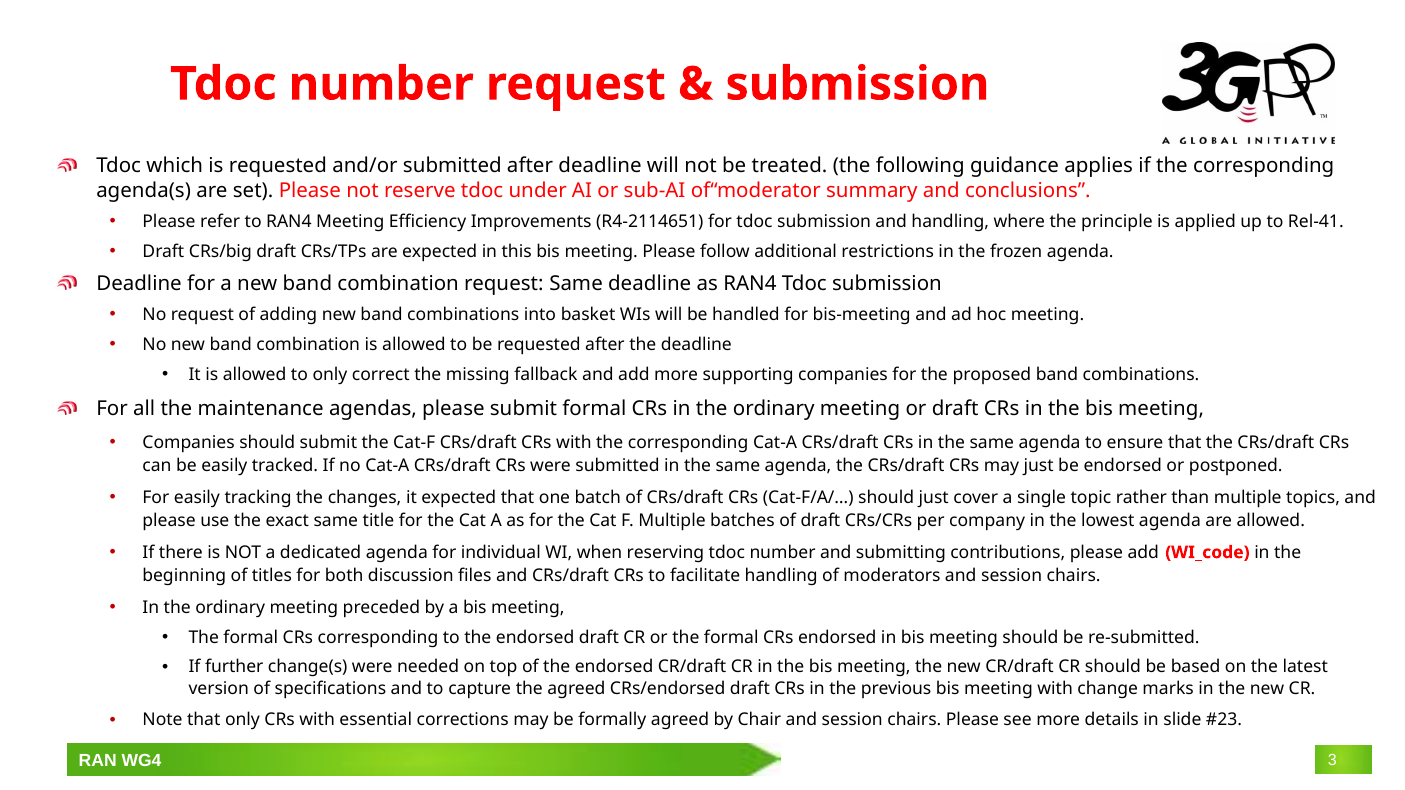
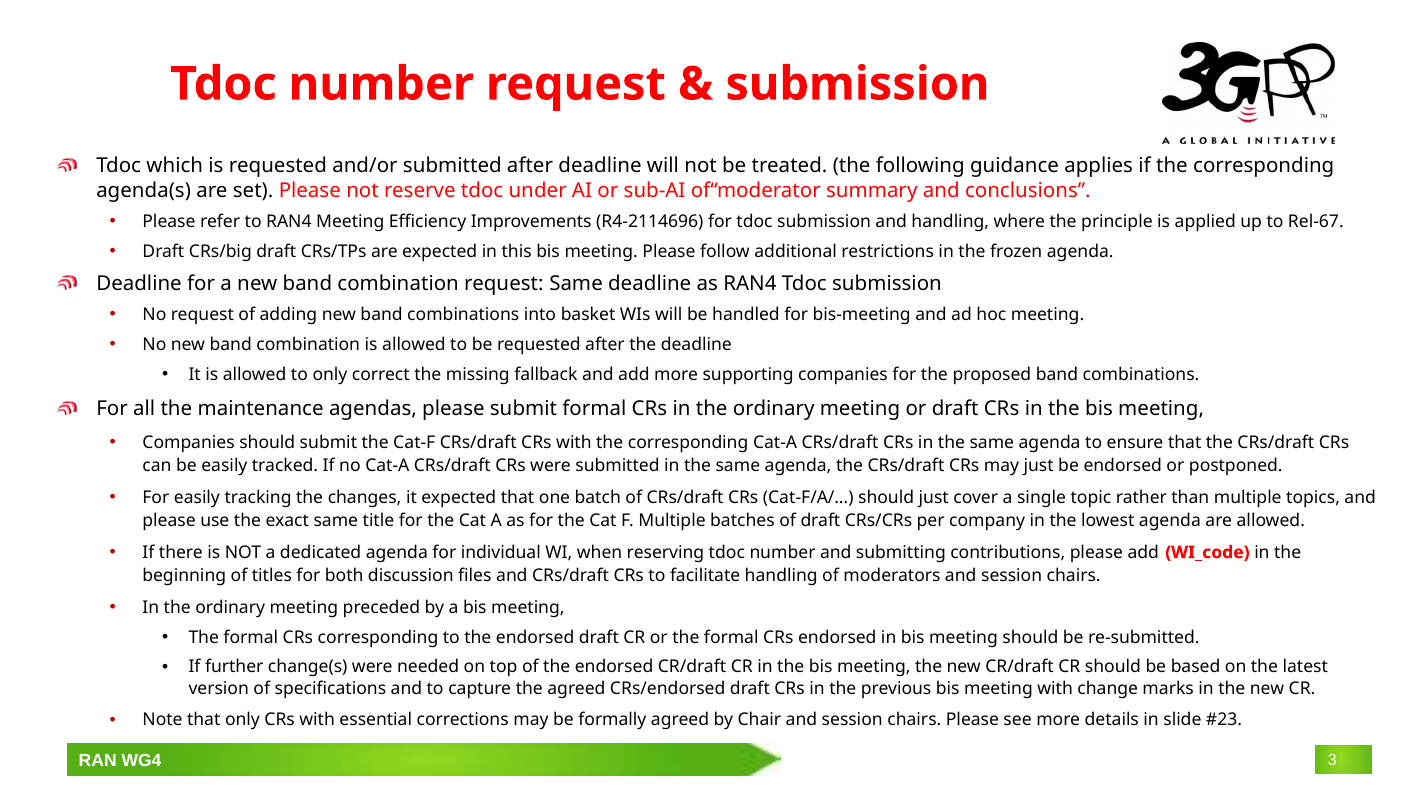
R4-2114651: R4-2114651 -> R4-2114696 (650, 222)
Rel-41: Rel-41 -> Rel-67 (1316, 222)
